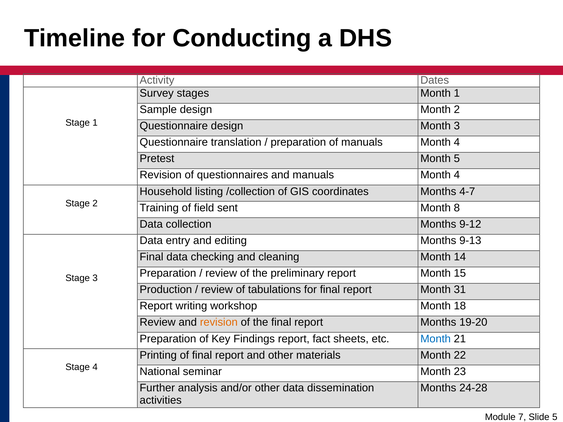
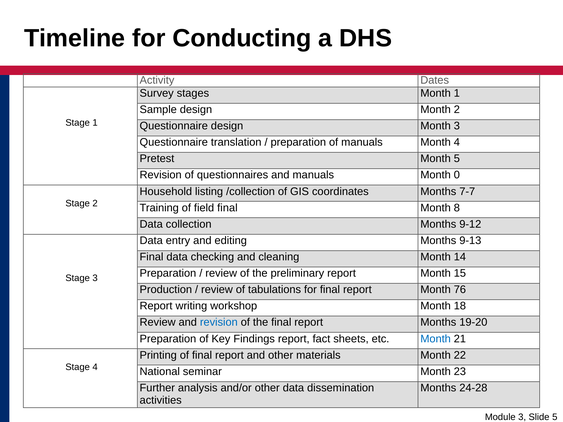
and manuals Month 4: 4 -> 0 (457, 175)
4-7: 4-7 -> 7-7 (467, 192)
field sent: sent -> final (227, 208)
31: 31 -> 76 (460, 290)
revision colour: orange -> blue (219, 323)
Module 7: 7 -> 3 (522, 417)
